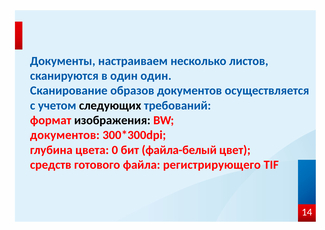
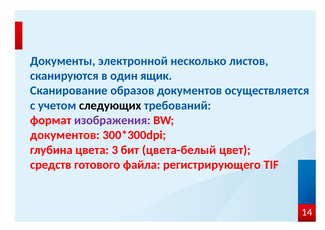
настраиваем: настраиваем -> электронной (133, 61)
один один: один -> ящик (156, 76)
изображения colour: black -> purple (112, 120)
0: 0 -> 3 (115, 150)
файла-белый: файла-белый -> цвета-белый (179, 150)
